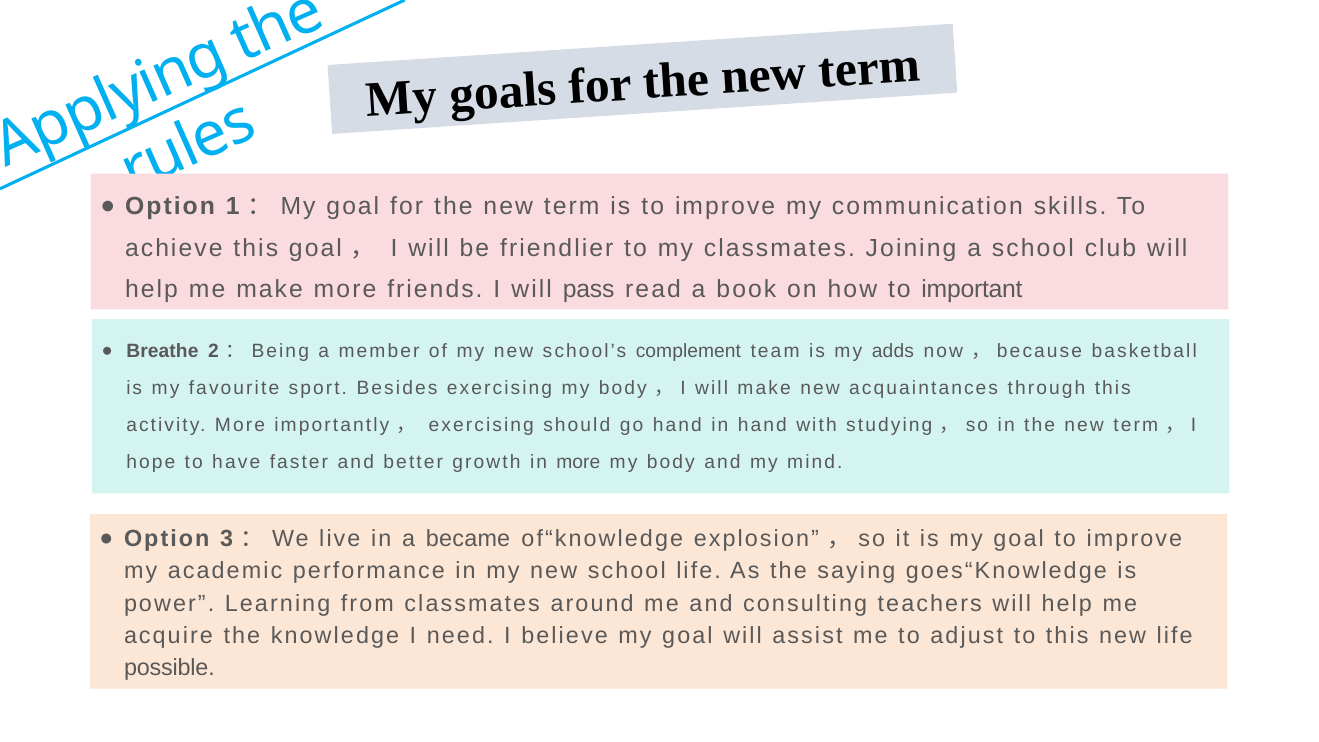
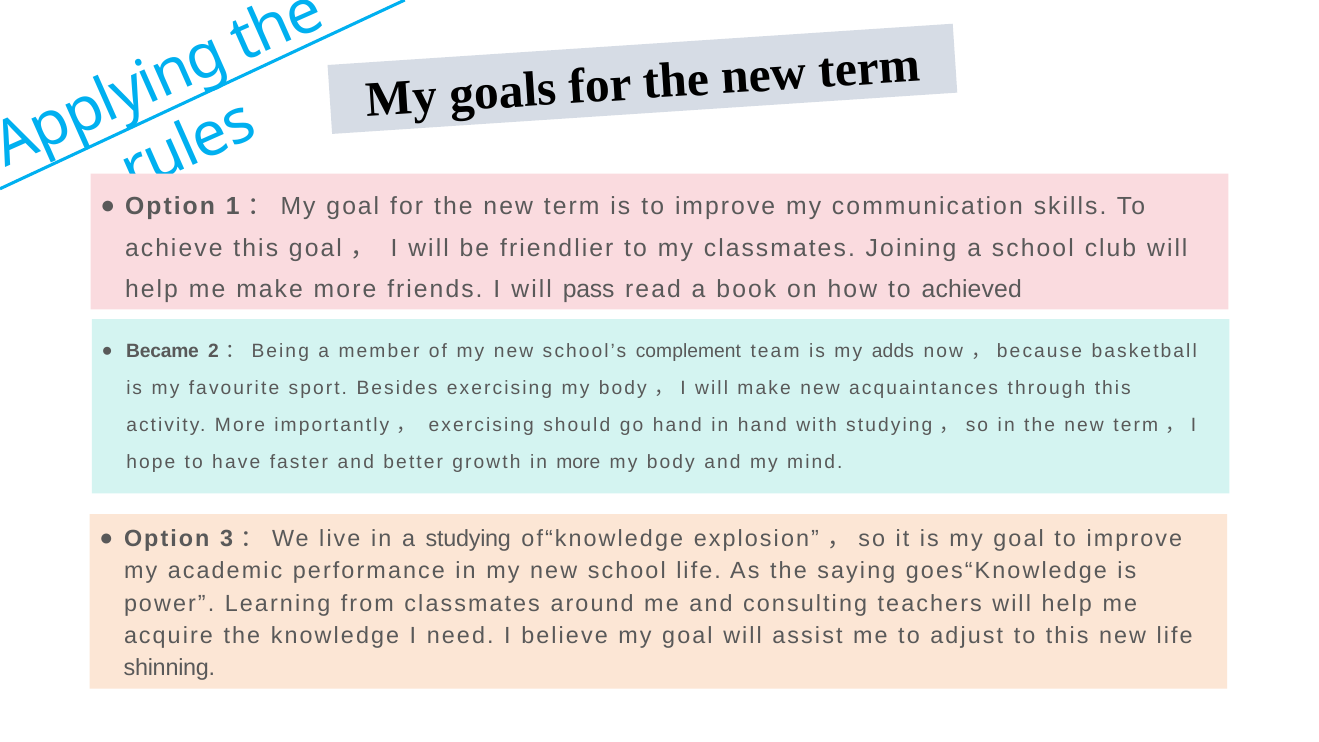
important: important -> achieved (972, 289)
Breathe: Breathe -> Became (163, 351)
a became: became -> studying (468, 539)
possible: possible -> shinning (169, 668)
